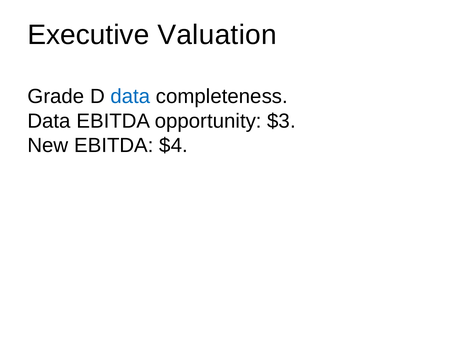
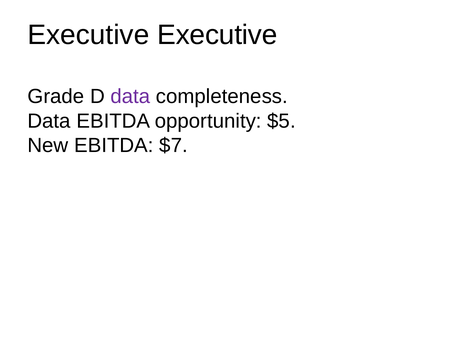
Executive Valuation: Valuation -> Executive (217, 35)
data colour: blue -> purple (130, 96)
$3: $3 -> $5 (281, 121)
$4: $4 -> $7 (174, 146)
